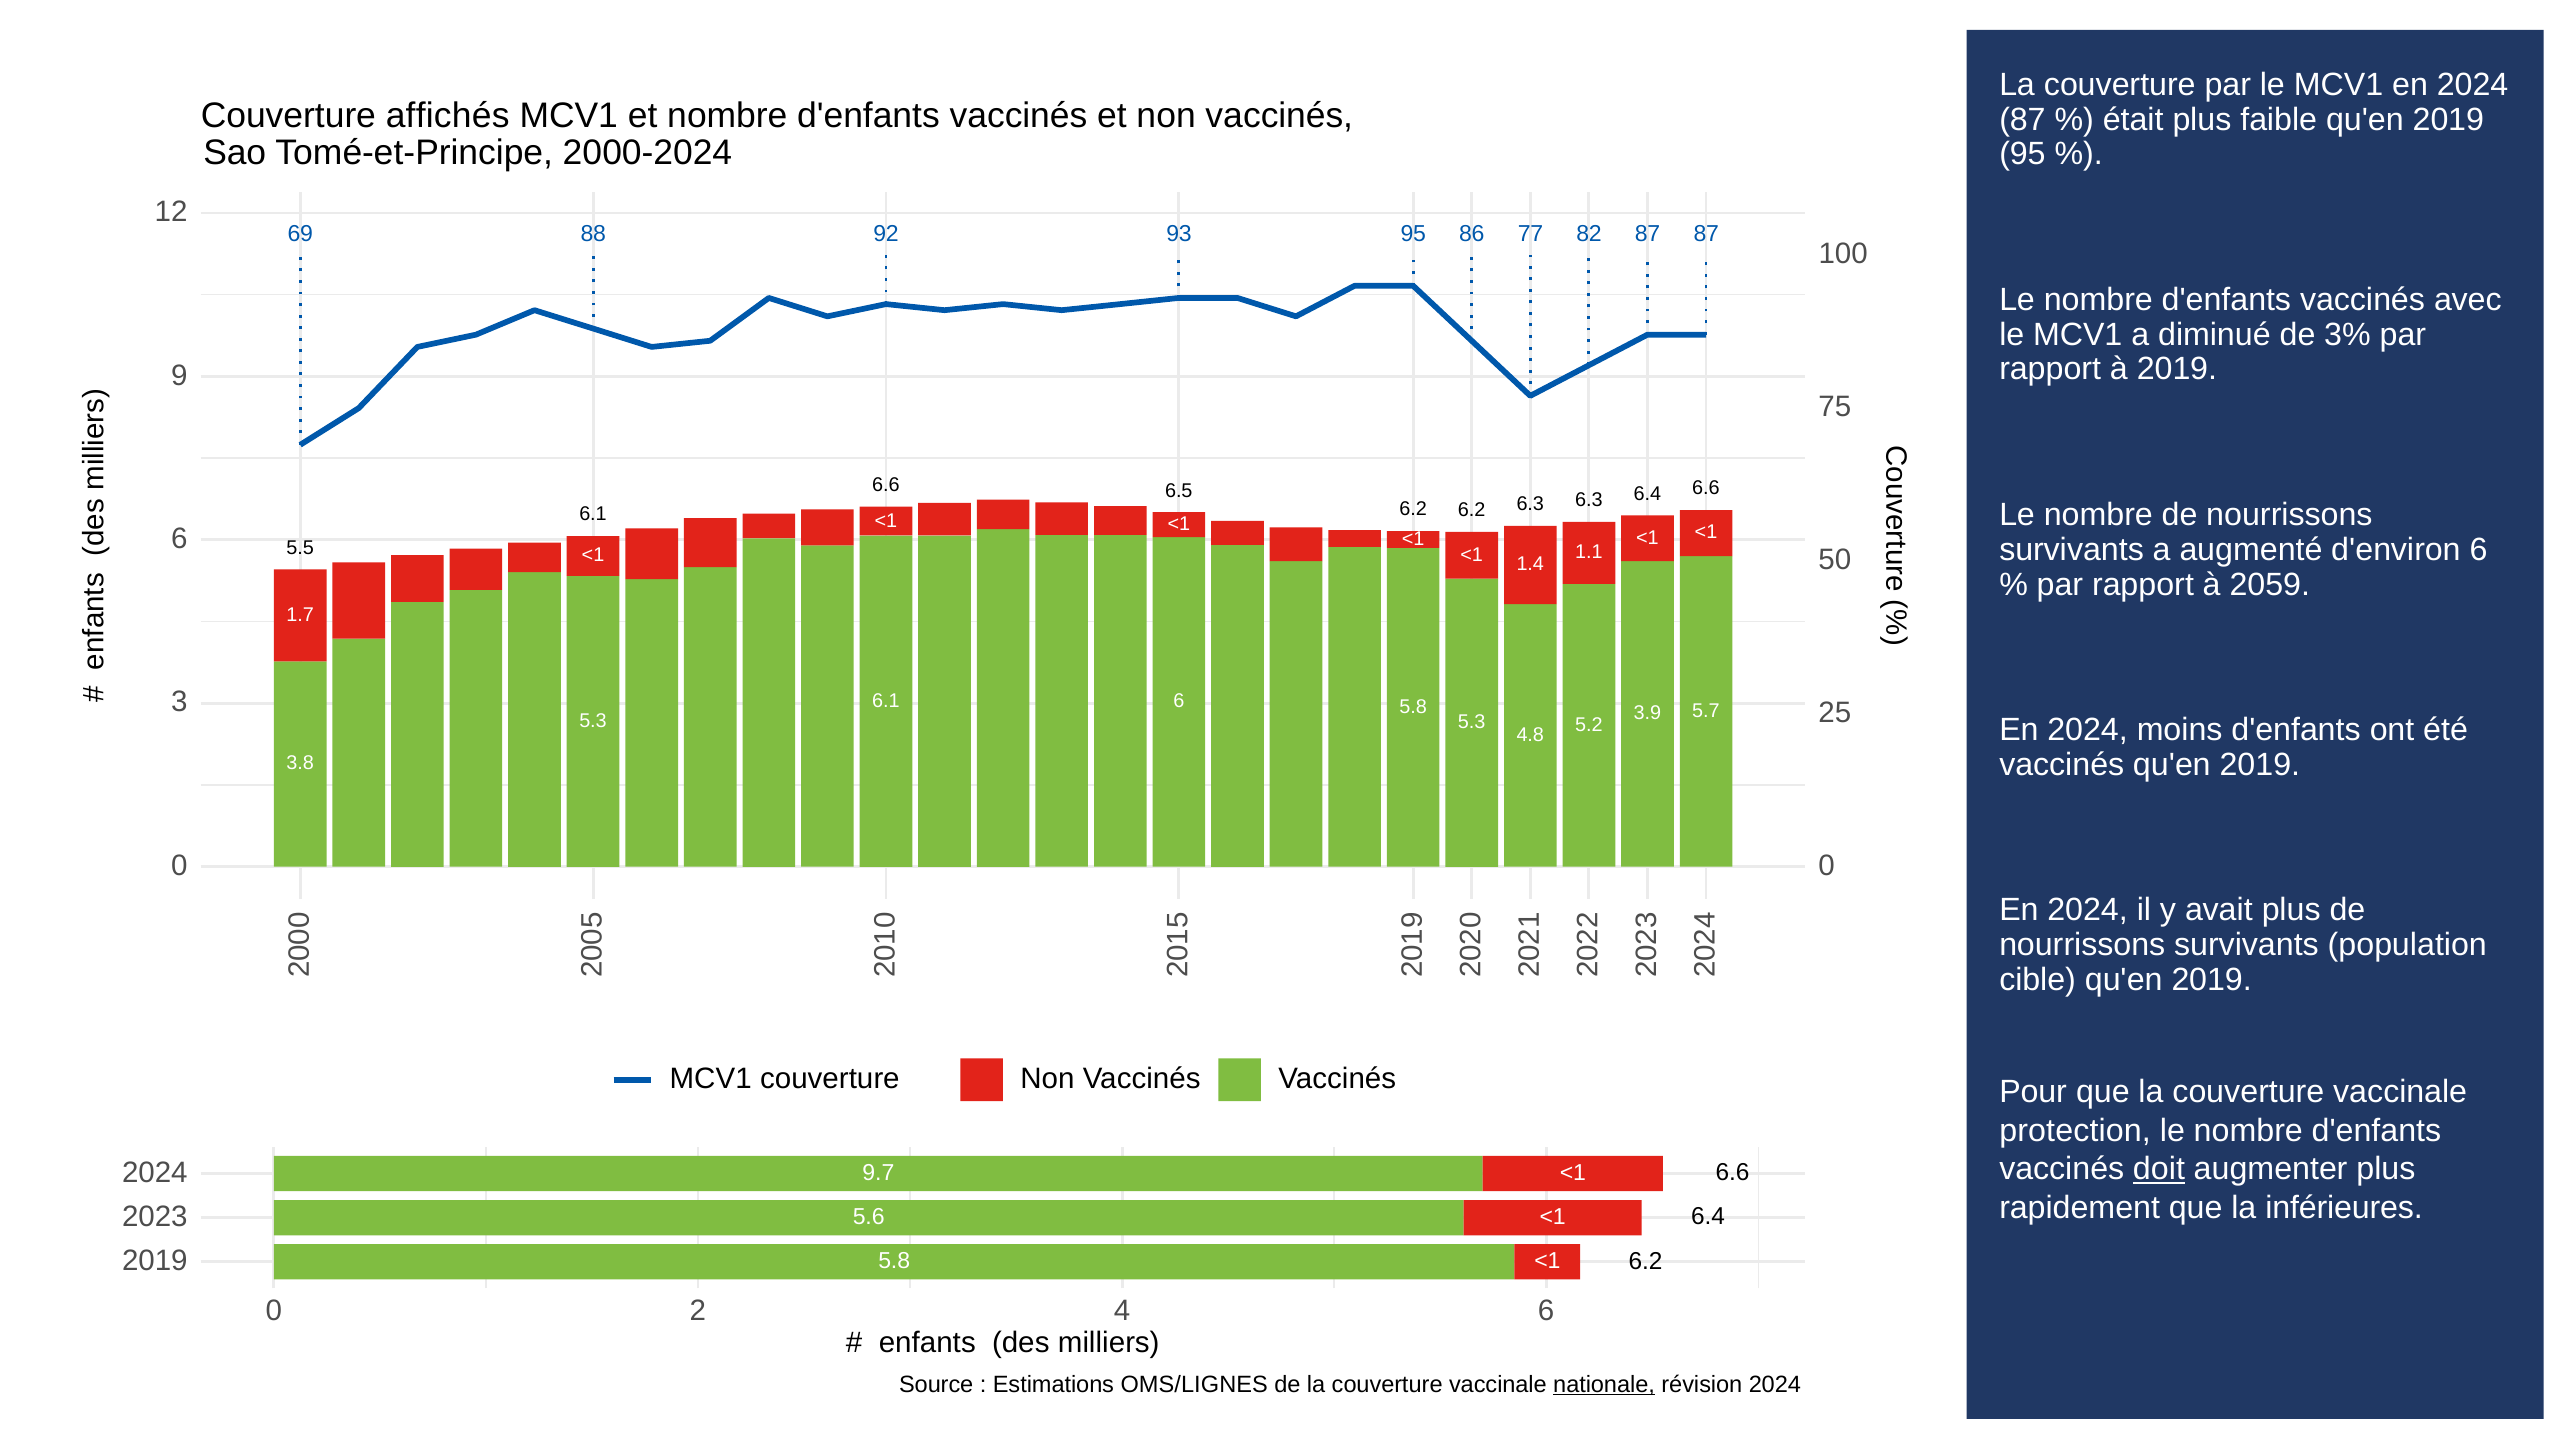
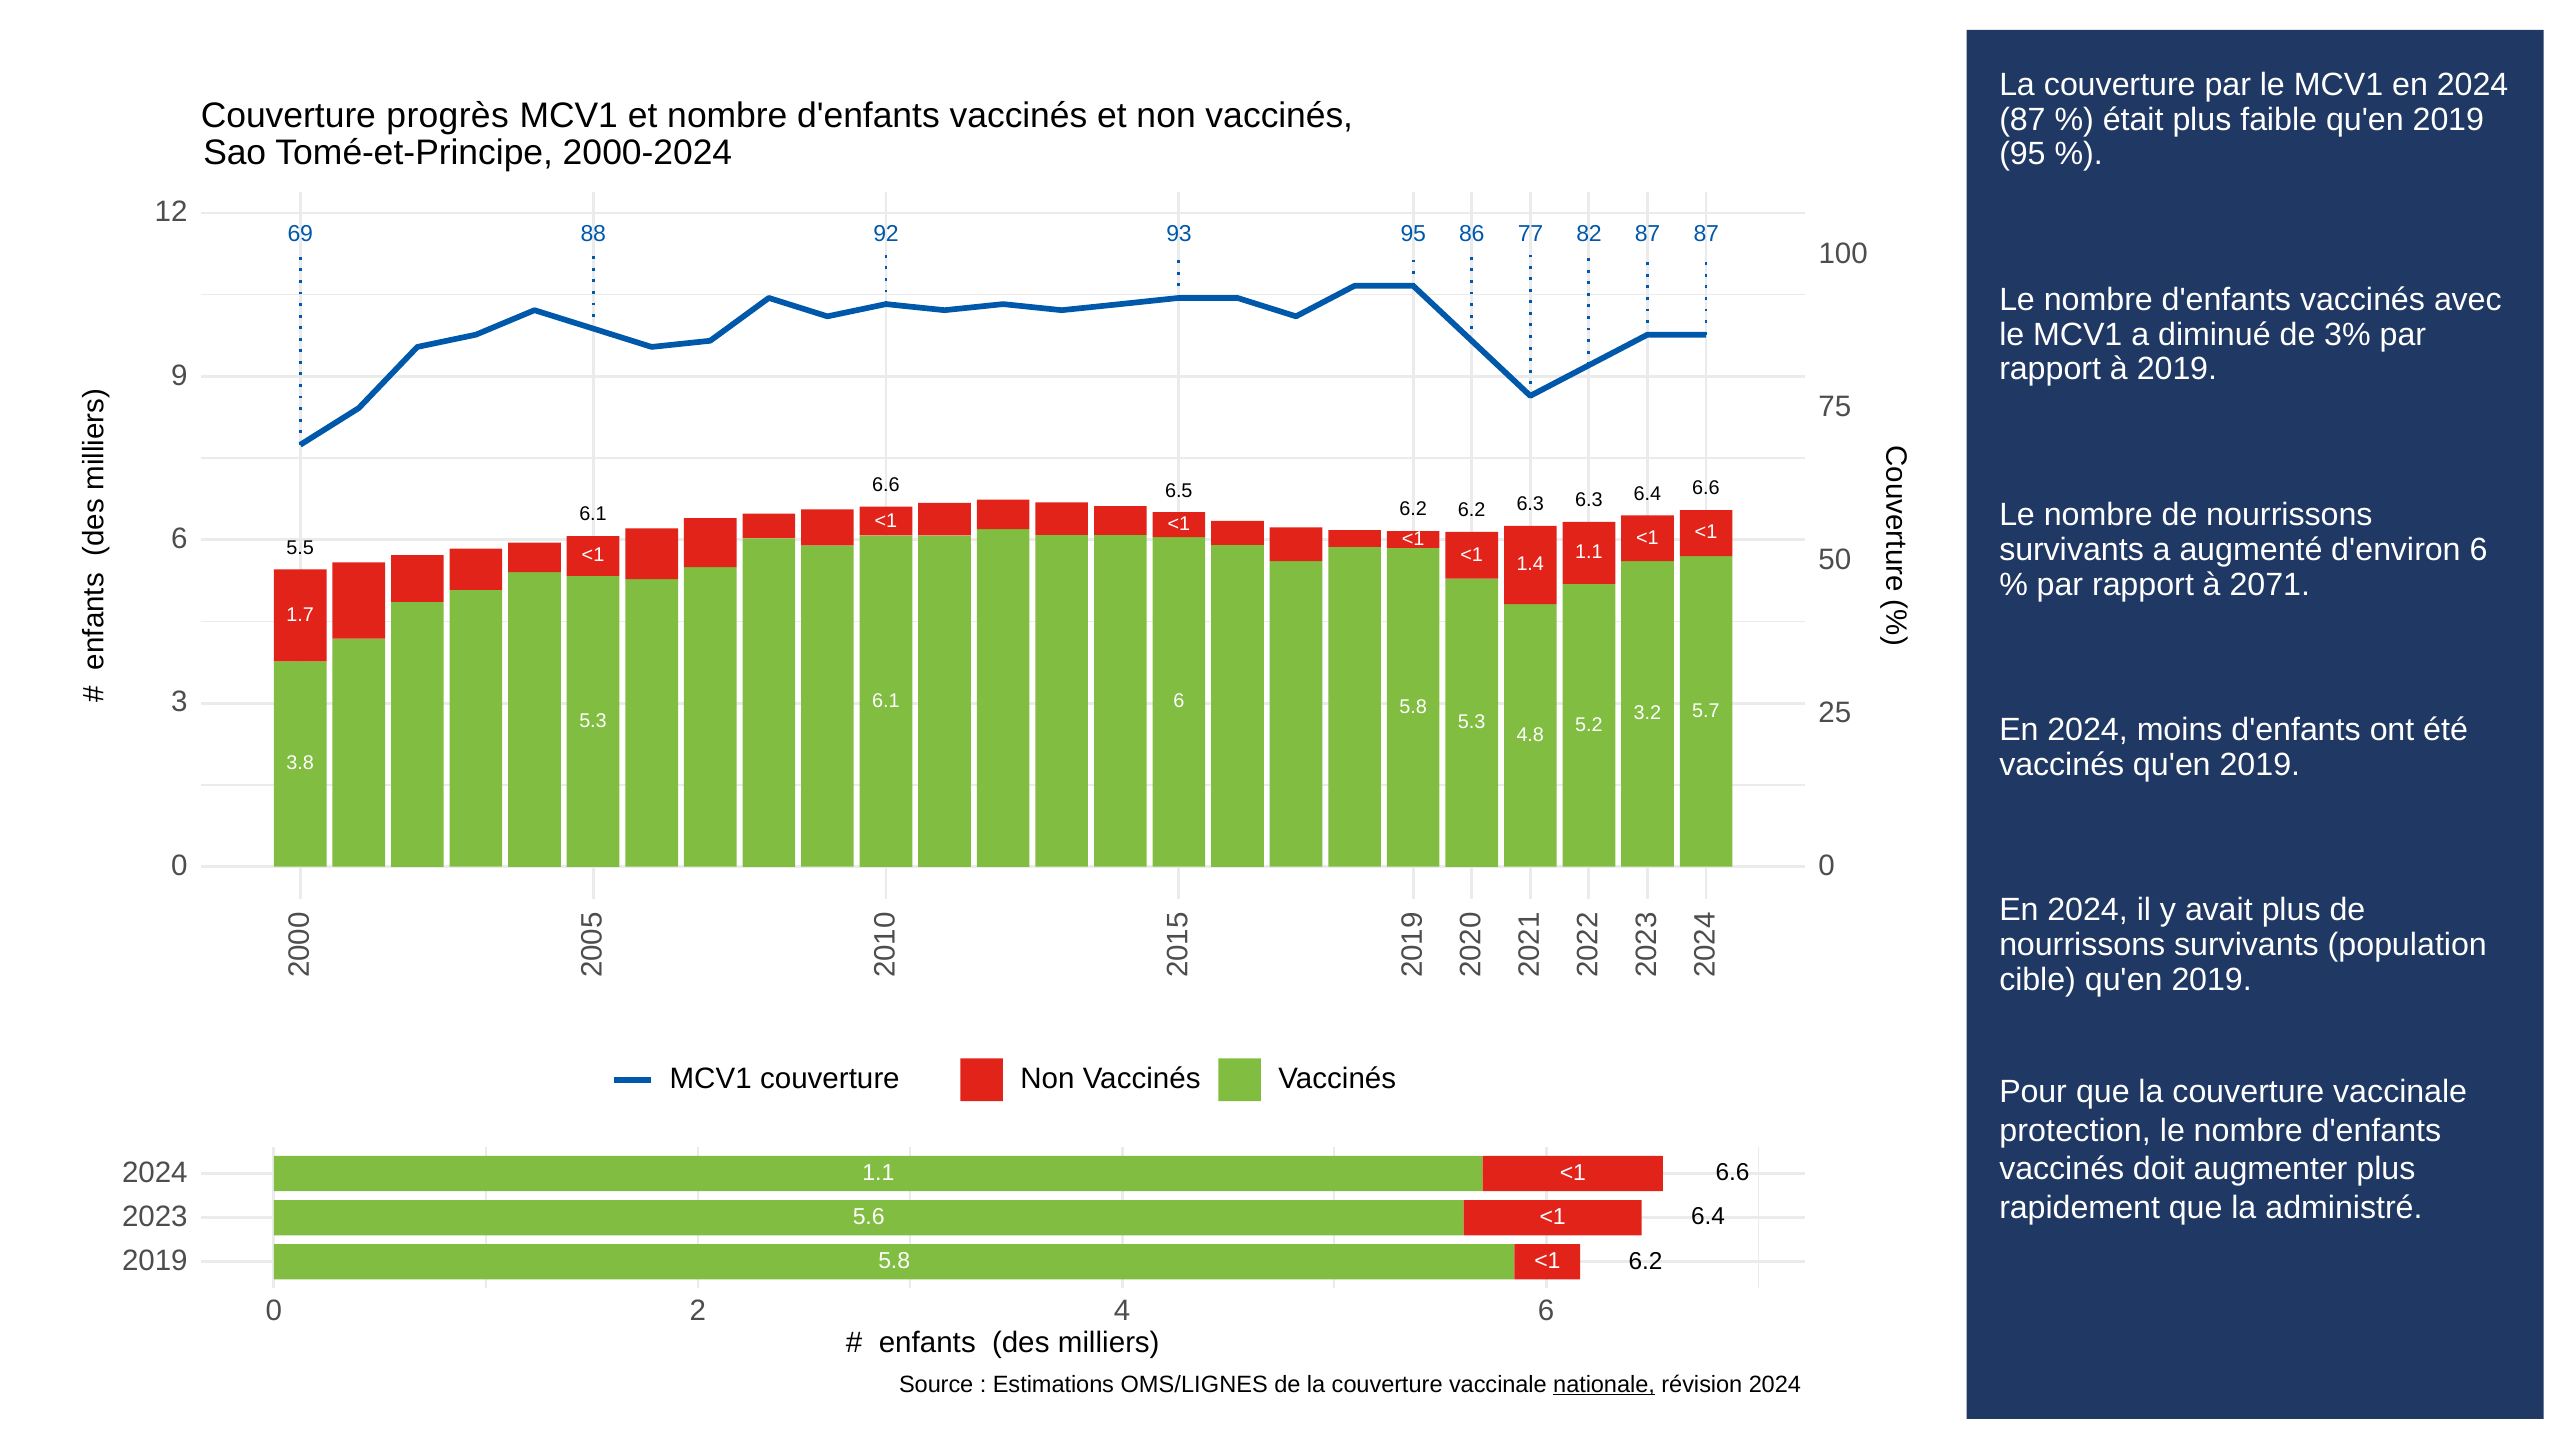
affichés: affichés -> progrès (448, 116)
2059: 2059 -> 2071 (2270, 584)
3.9: 3.9 -> 3.2 (1647, 713)
doit underline: present -> none (2159, 1169)
9.7: 9.7 -> 1.1 (878, 1173)
inférieures: inférieures -> administré (2344, 1208)
